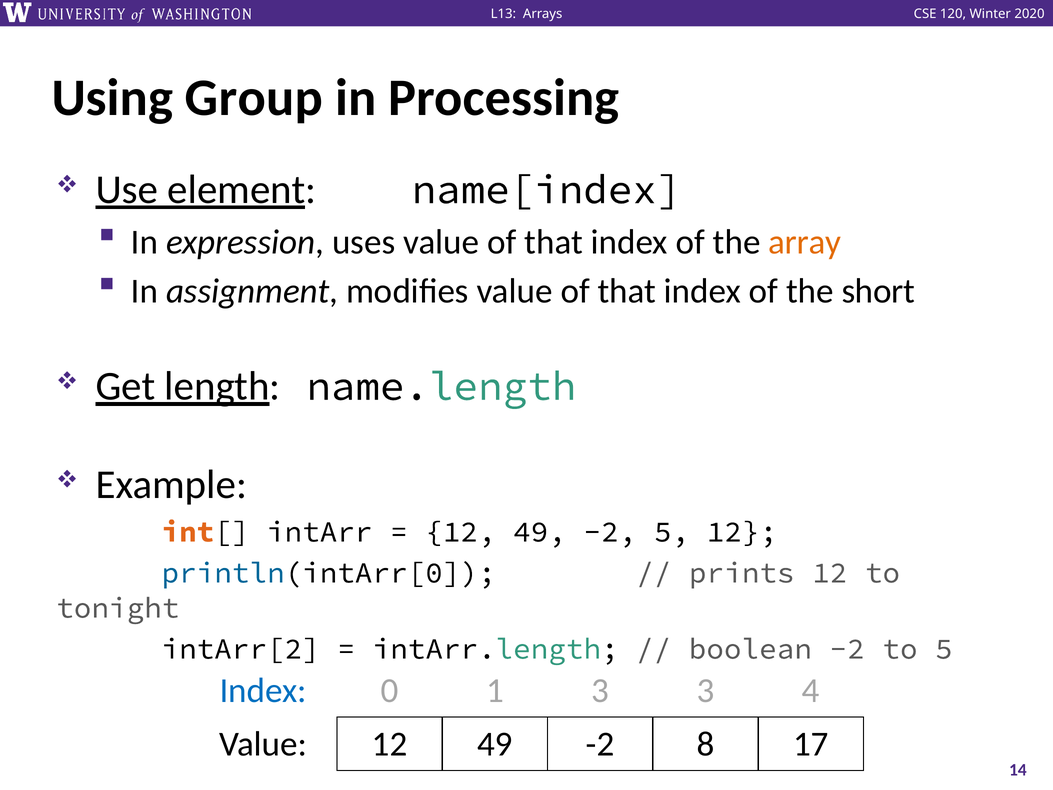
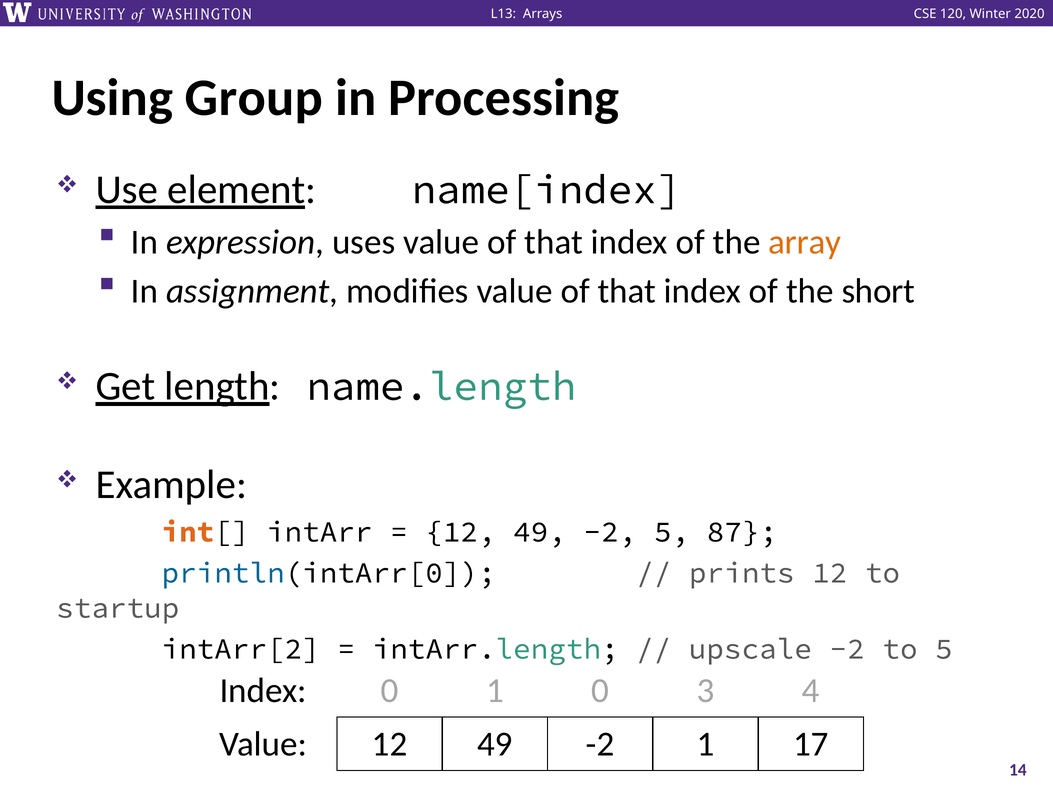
5 12: 12 -> 87 (742, 532)
tonight: tonight -> startup (118, 608)
boolean: boolean -> upscale (750, 649)
Index colour: blue -> black (263, 690)
1 3: 3 -> 0 (600, 690)
-2 8: 8 -> 1 (706, 744)
